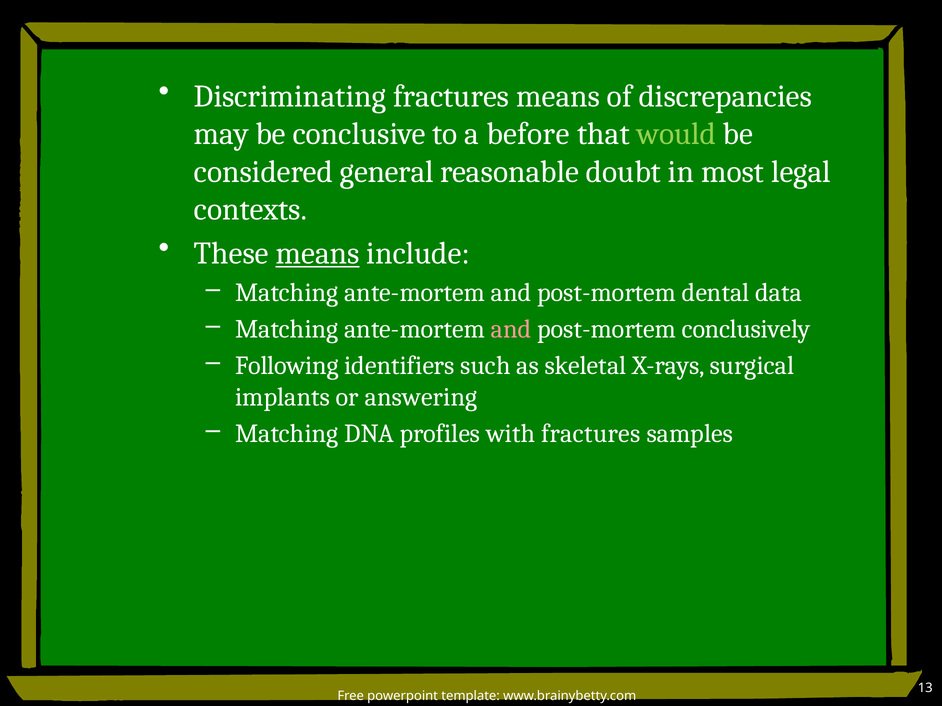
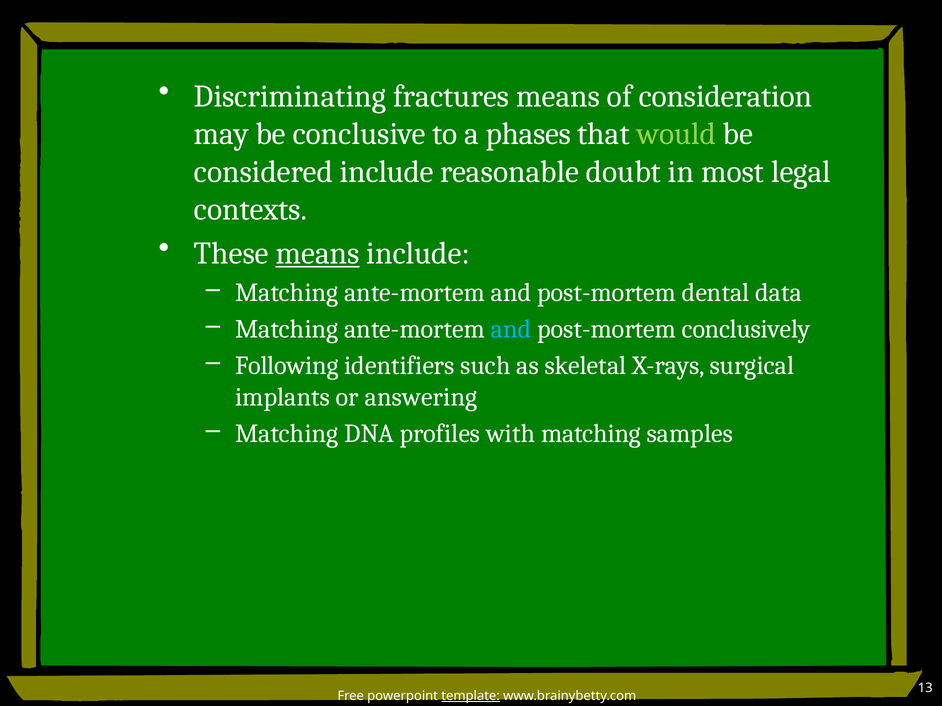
discrepancies: discrepancies -> consideration (725, 96)
before: before -> phases (528, 134)
considered general: general -> include (387, 172)
and colour: pink -> light blue (511, 329)
with fractures: fractures -> matching (591, 434)
template underline: none -> present (471, 696)
